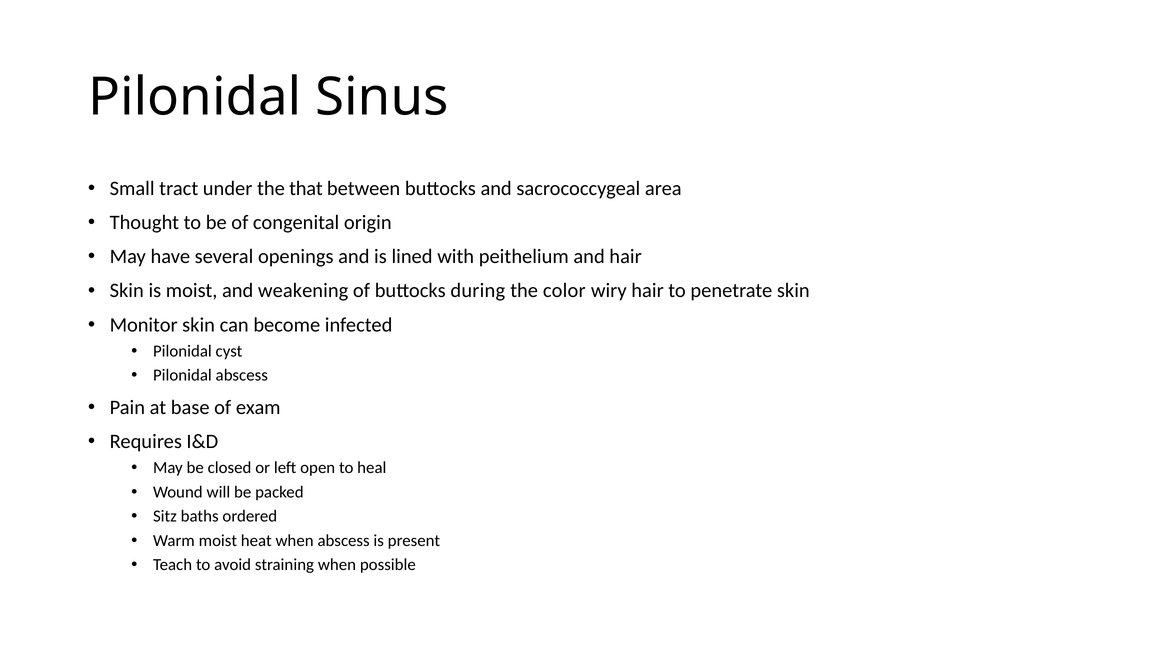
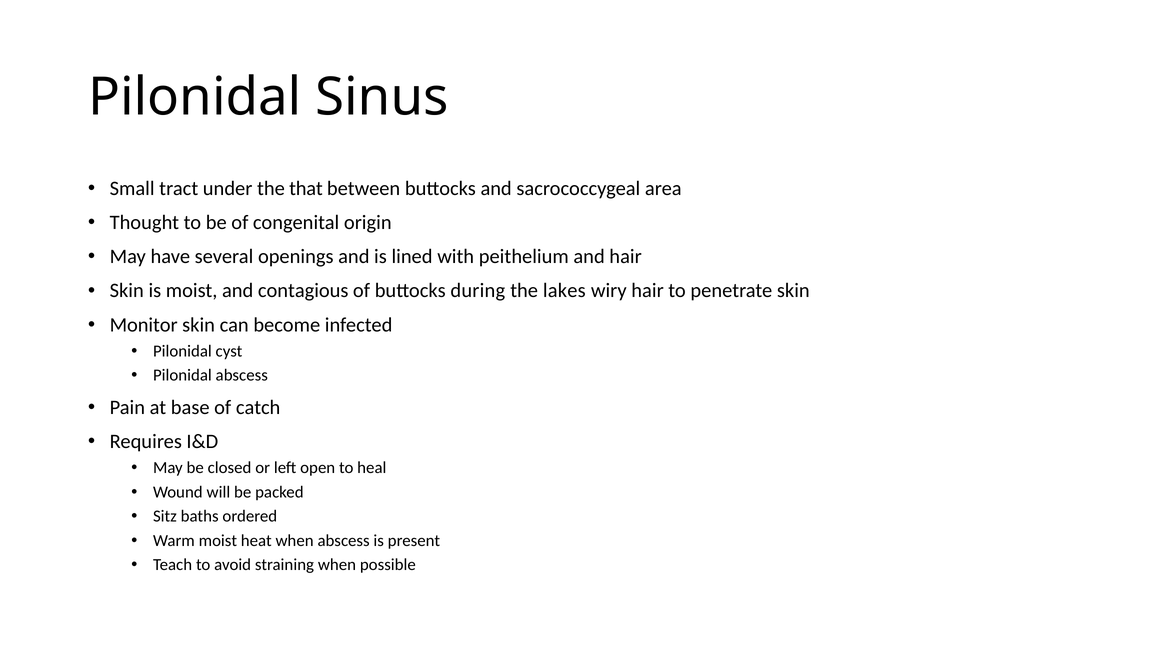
weakening: weakening -> contagious (303, 291)
color: color -> lakes (564, 291)
exam: exam -> catch (258, 407)
